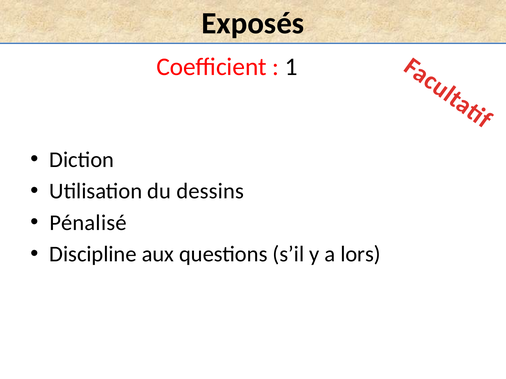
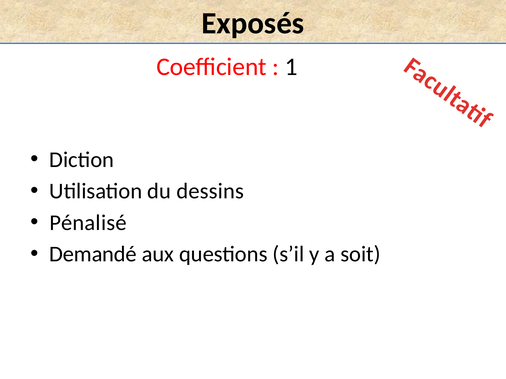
Discipline: Discipline -> Demandé (93, 254)
lors: lors -> soit (360, 254)
